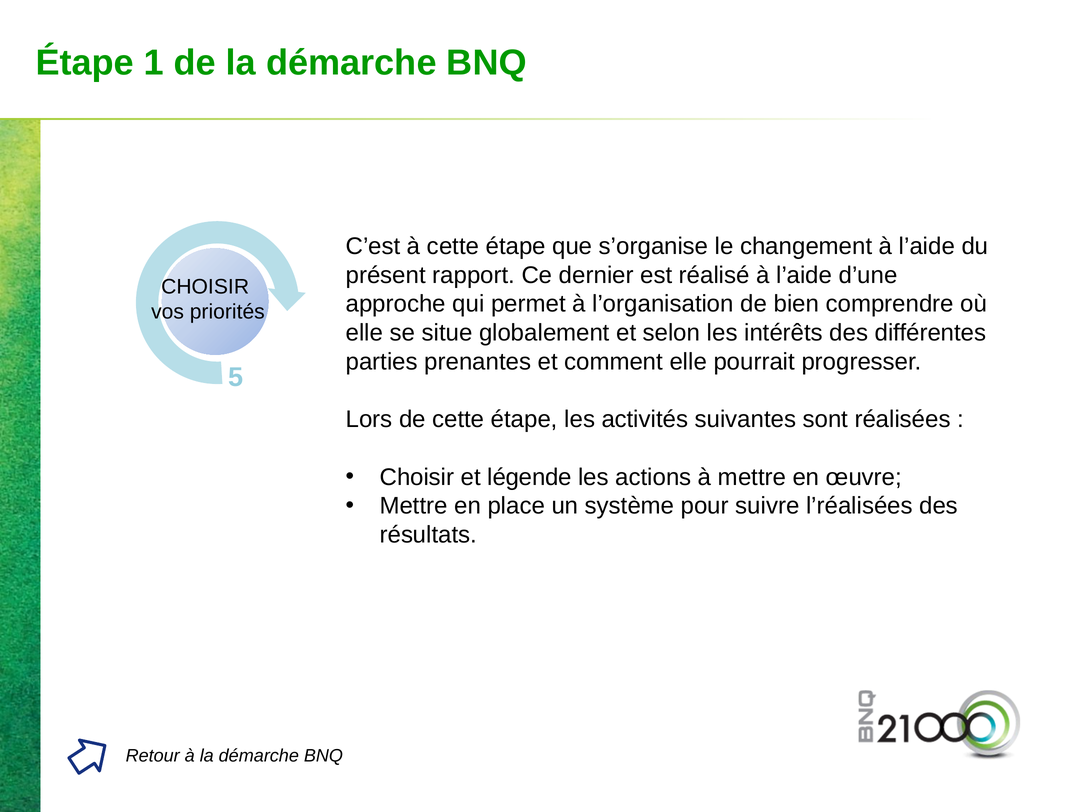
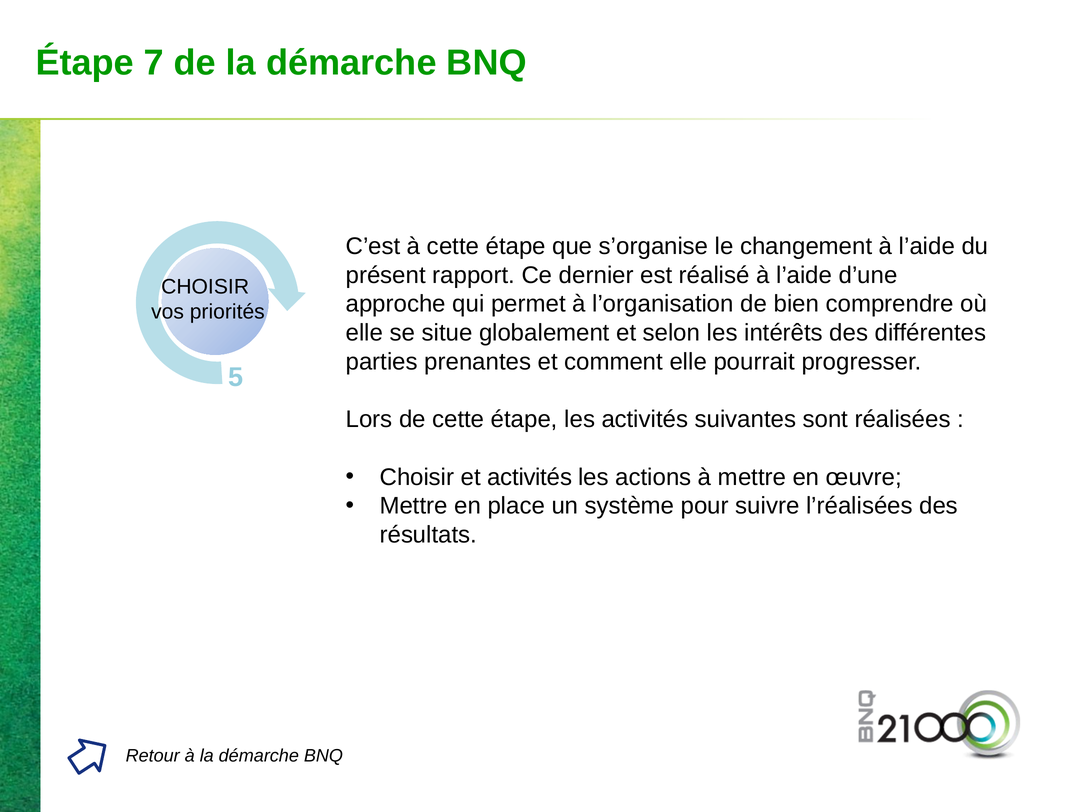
1: 1 -> 7 (154, 63)
et légende: légende -> activités (530, 477)
